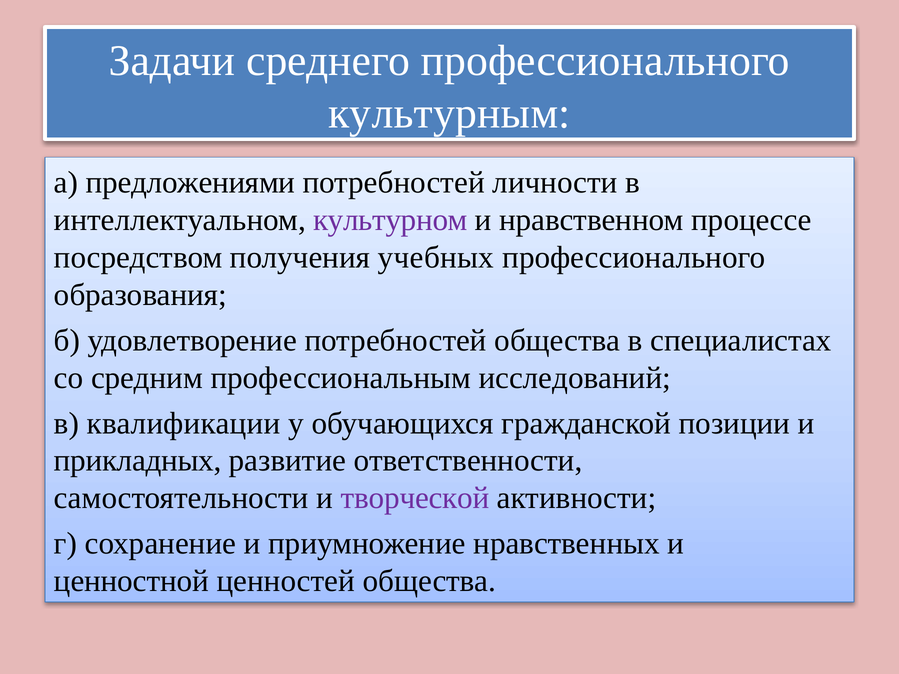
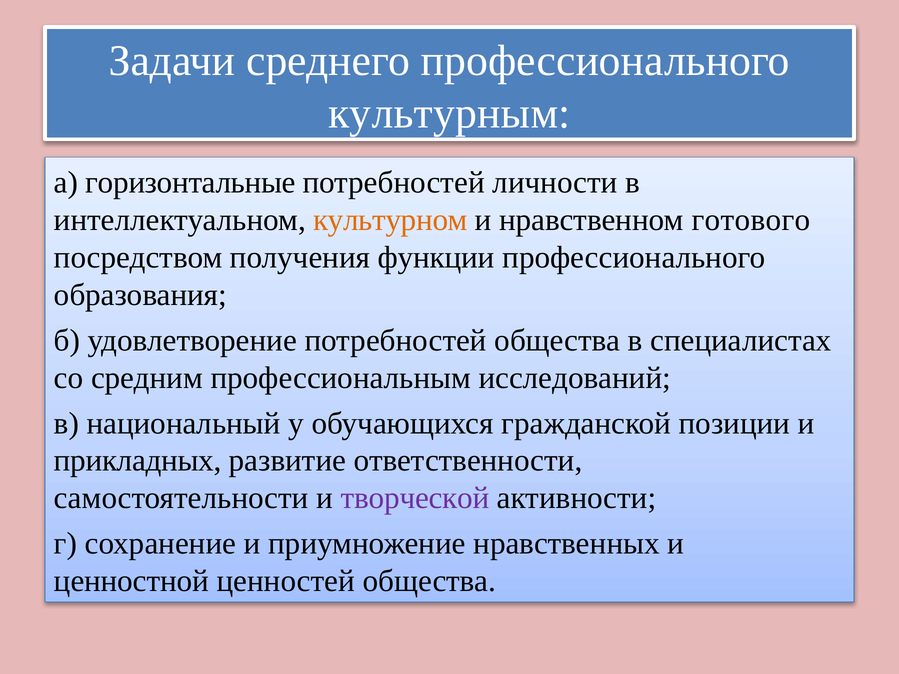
предложениями: предложениями -> горизонтальные (191, 183)
культурном colour: purple -> orange (390, 220)
процессе: процессе -> готового (751, 220)
учебных: учебных -> функции (436, 258)
квалификации: квалификации -> национальный (184, 423)
